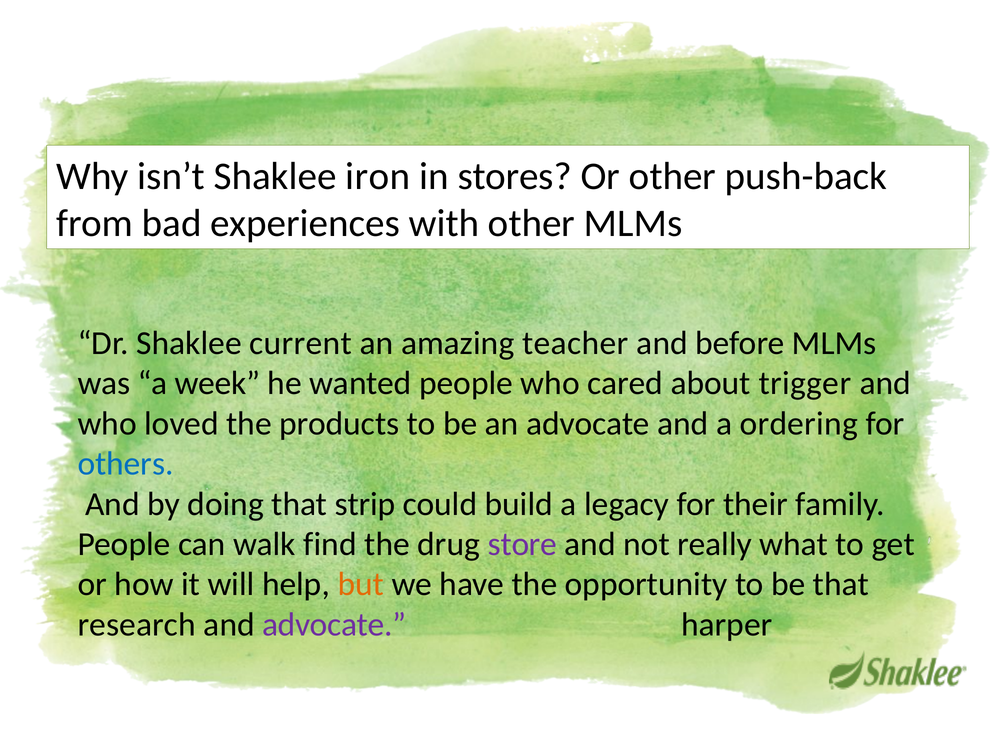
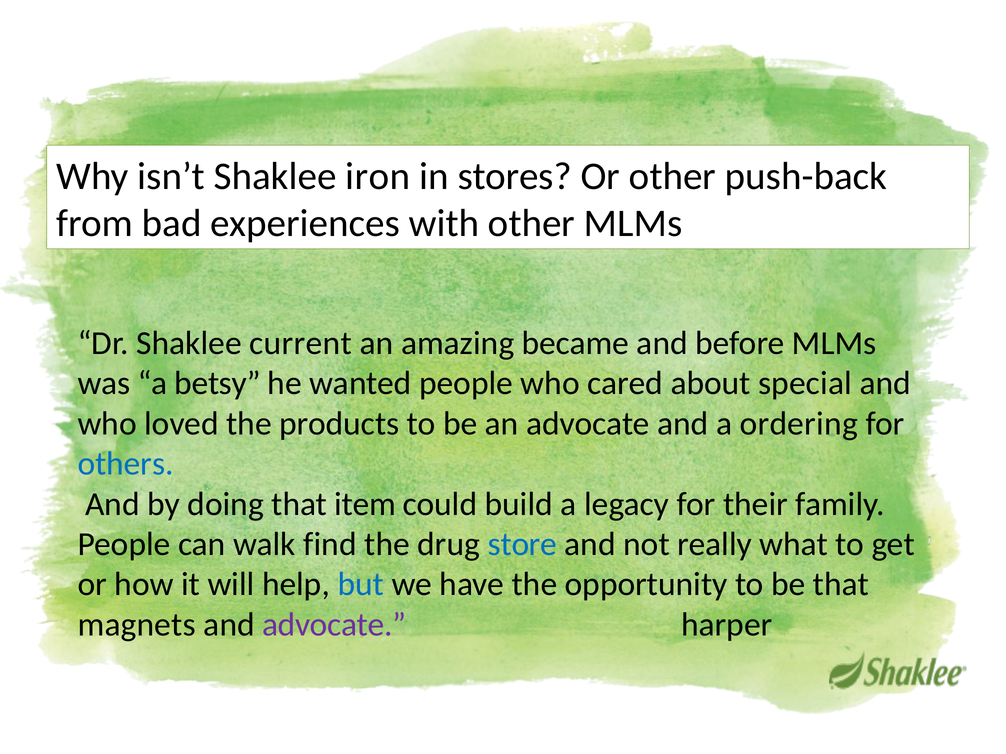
teacher: teacher -> became (575, 343)
week: week -> betsy (217, 384)
trigger: trigger -> special (805, 384)
strip: strip -> item (365, 504)
store colour: purple -> blue (522, 545)
but colour: orange -> blue (361, 585)
research: research -> magnets (137, 625)
